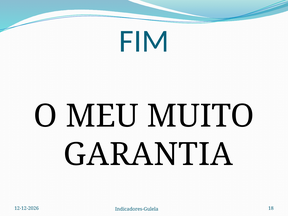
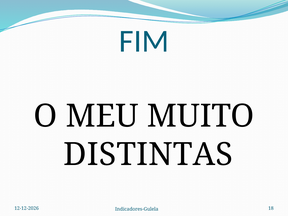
GARANTIA: GARANTIA -> DISTINTAS (148, 155)
